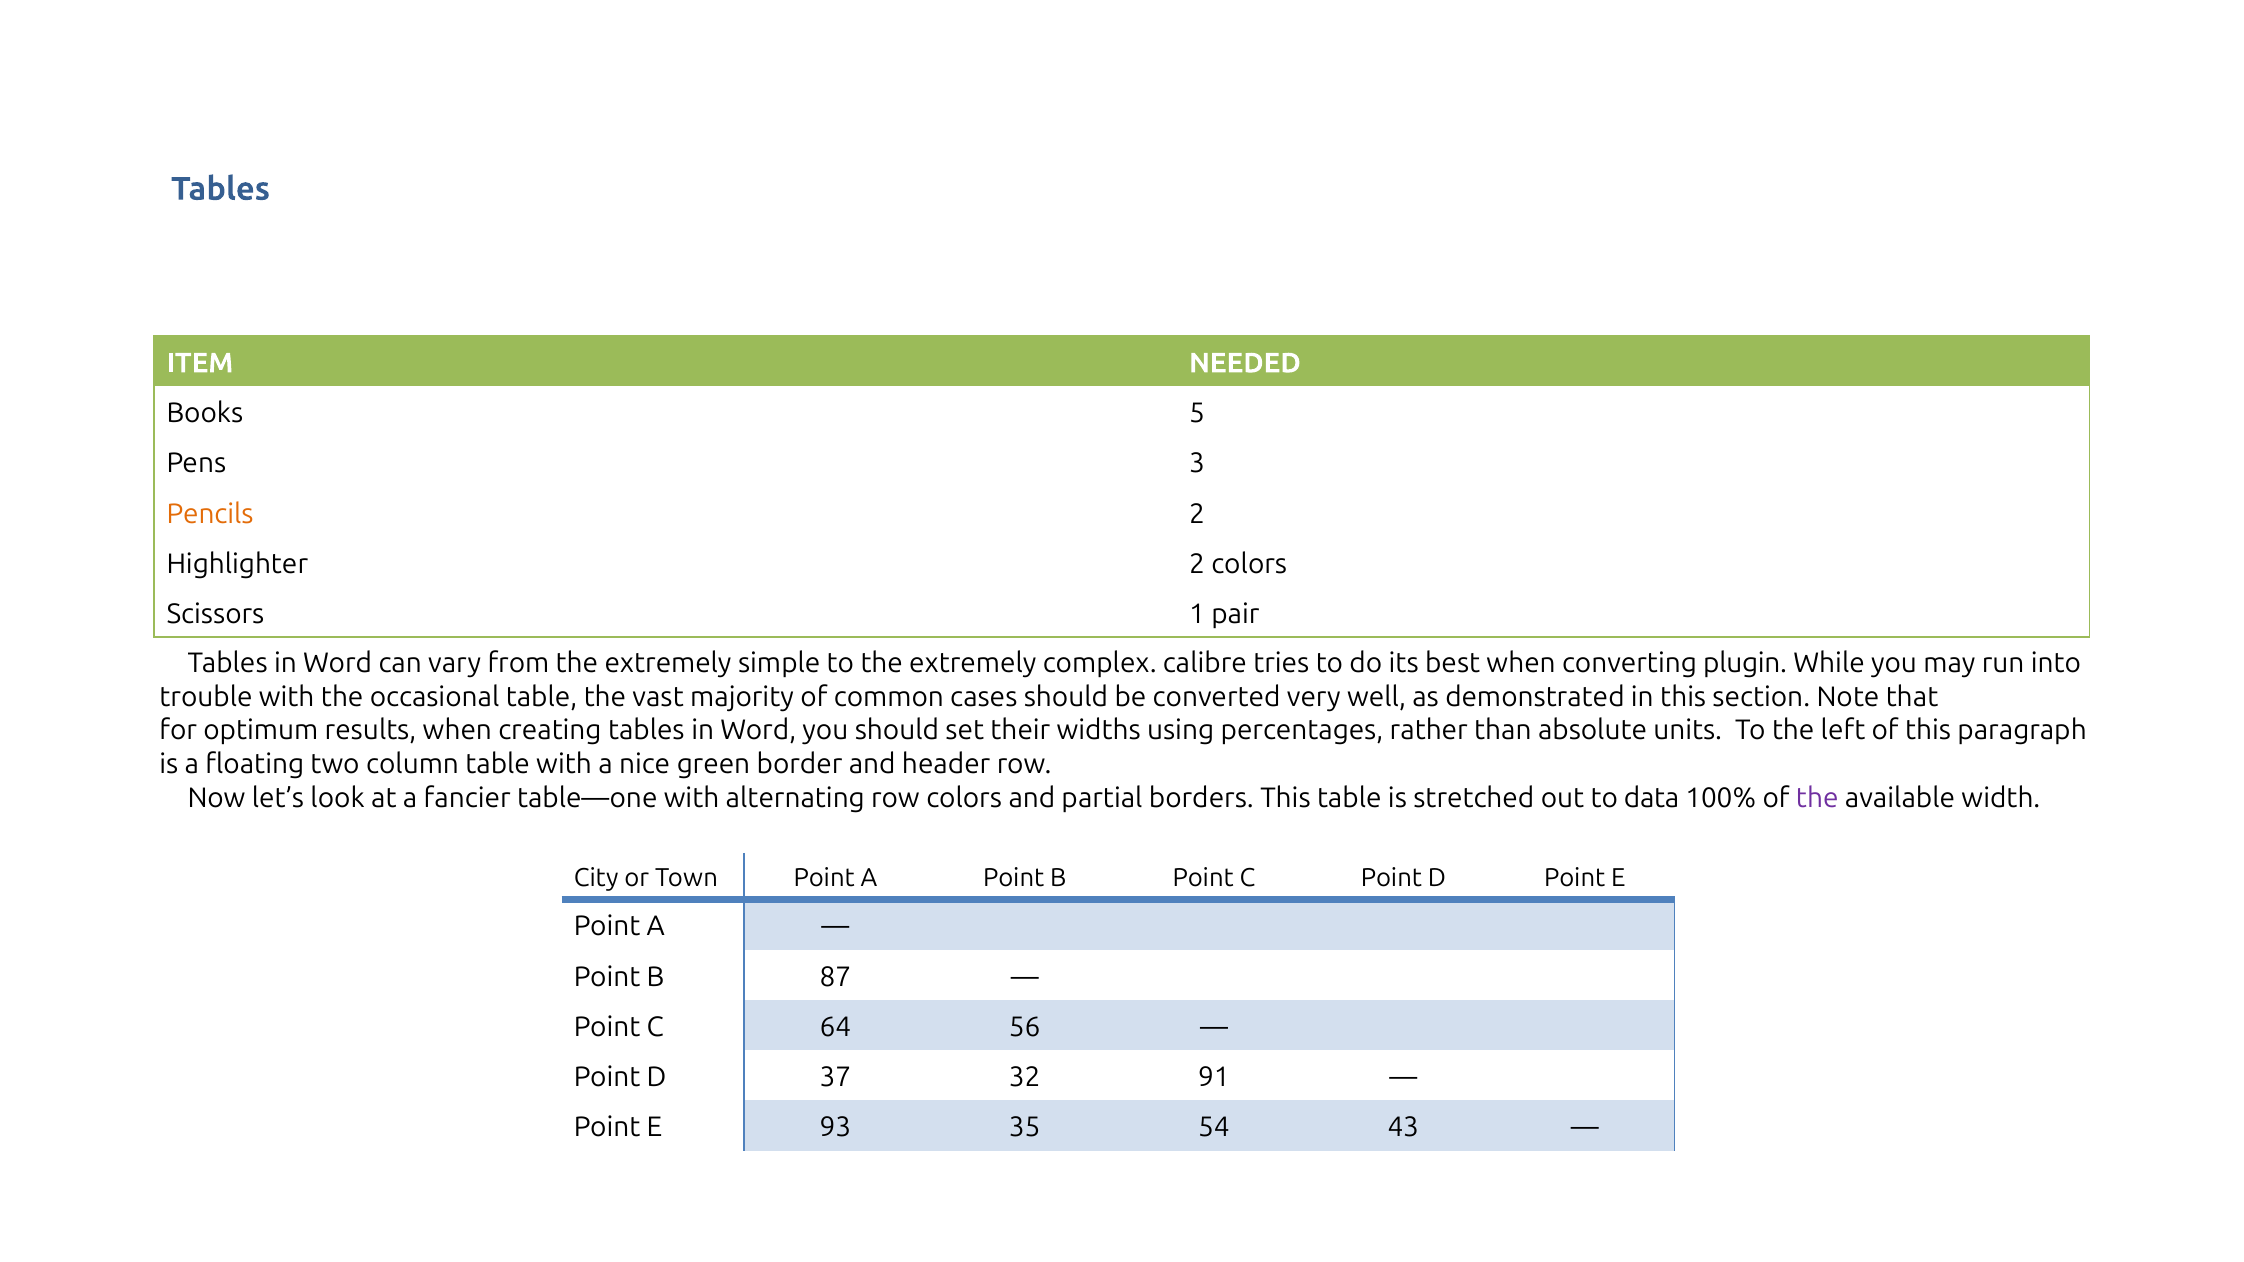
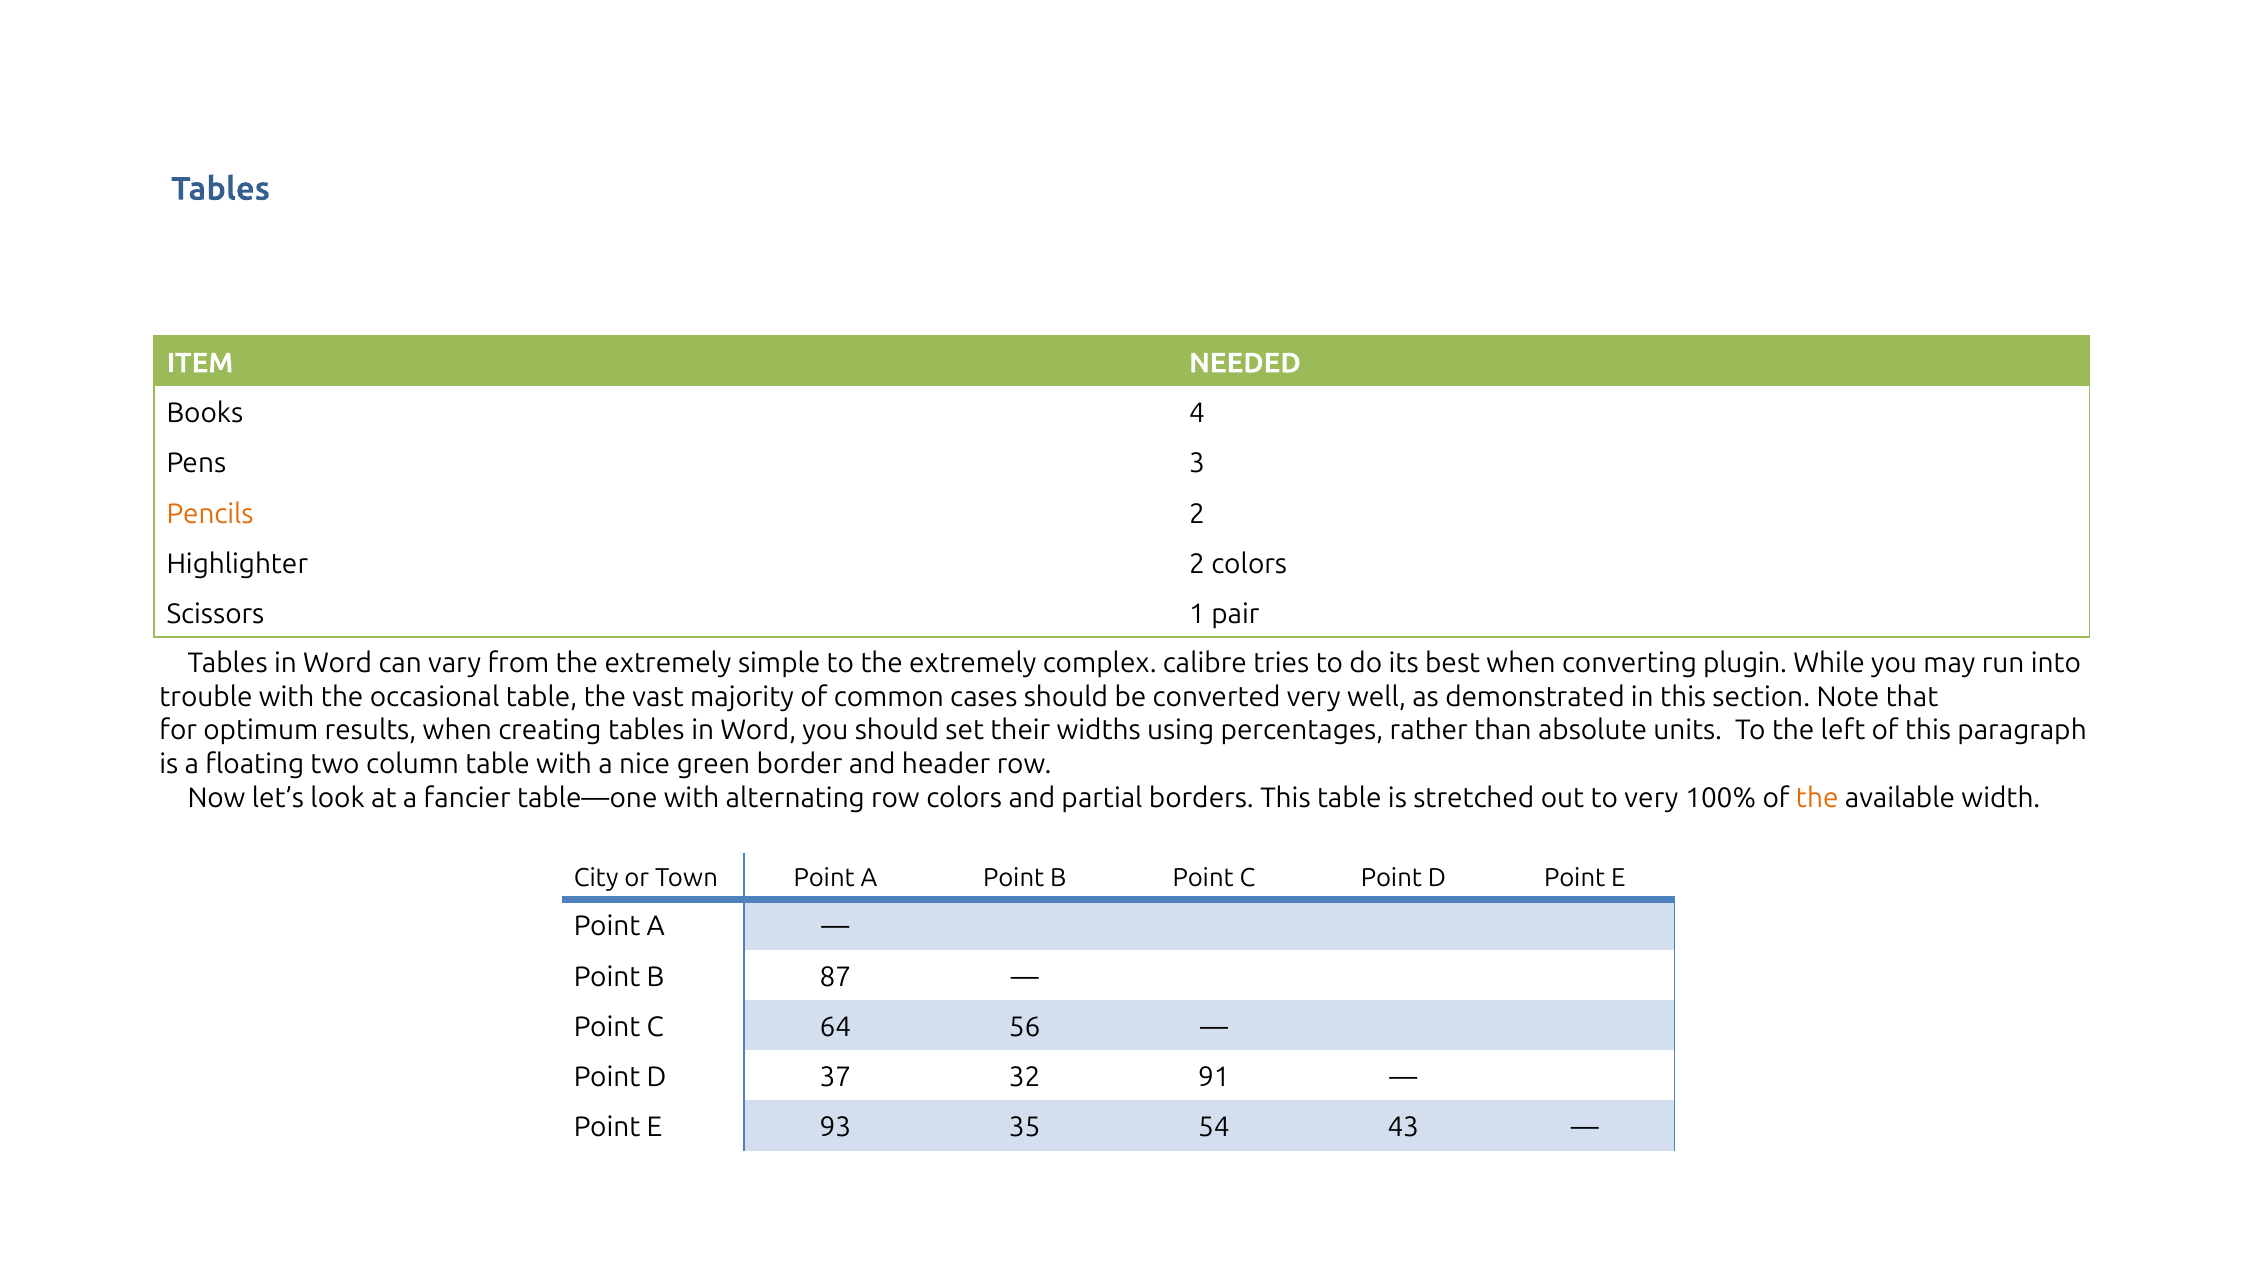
5: 5 -> 4 (1197, 413)
to data: data -> very (1651, 798)
the colour: purple -> orange (1817, 798)
